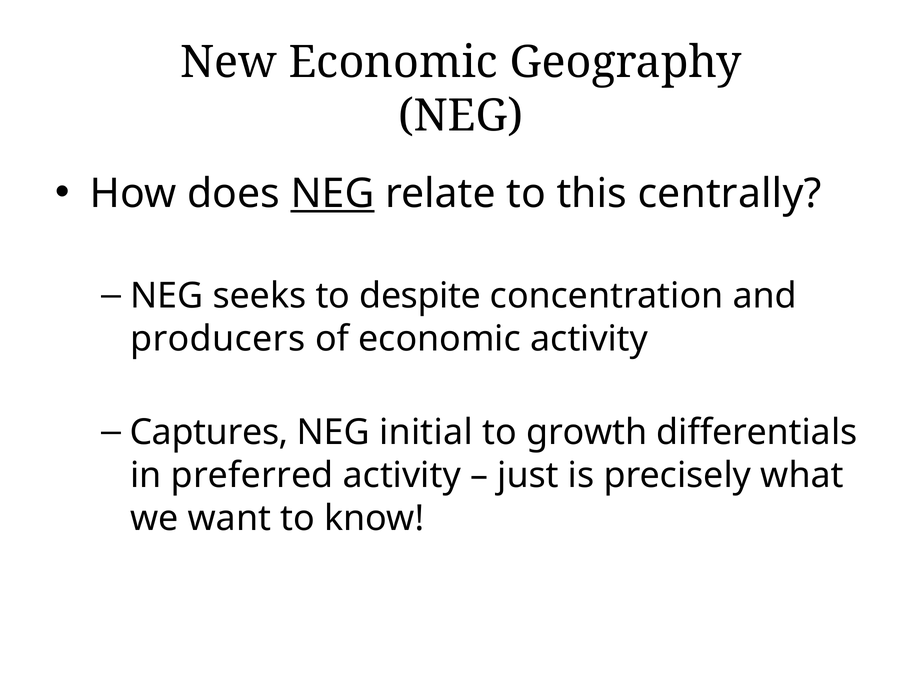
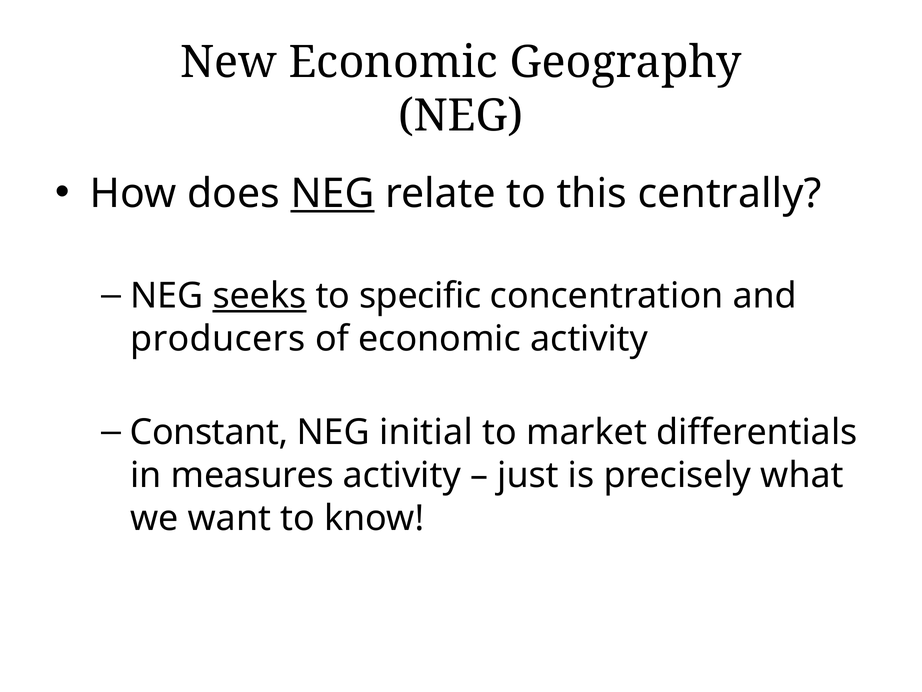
seeks underline: none -> present (260, 296)
despite: despite -> specific (420, 296)
Captures: Captures -> Constant (209, 432)
growth: growth -> market (587, 432)
preferred: preferred -> measures (252, 475)
